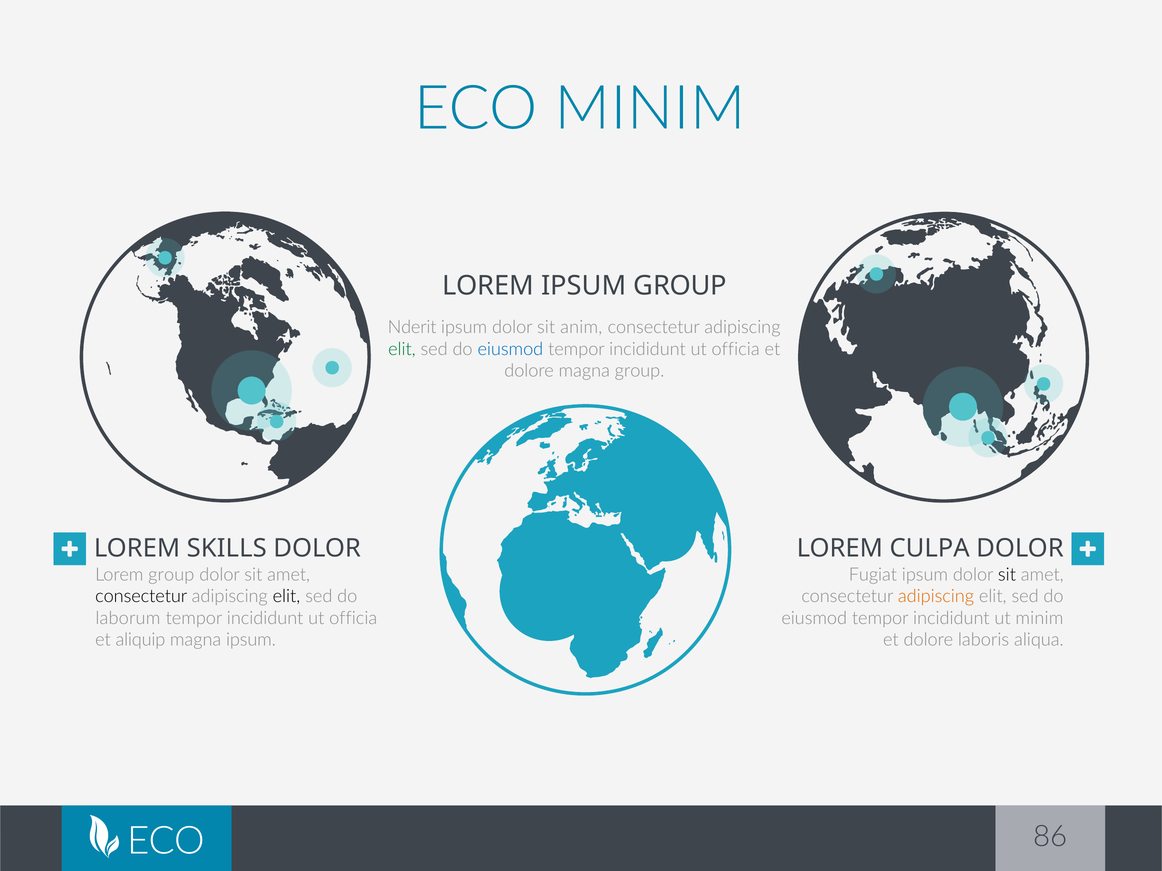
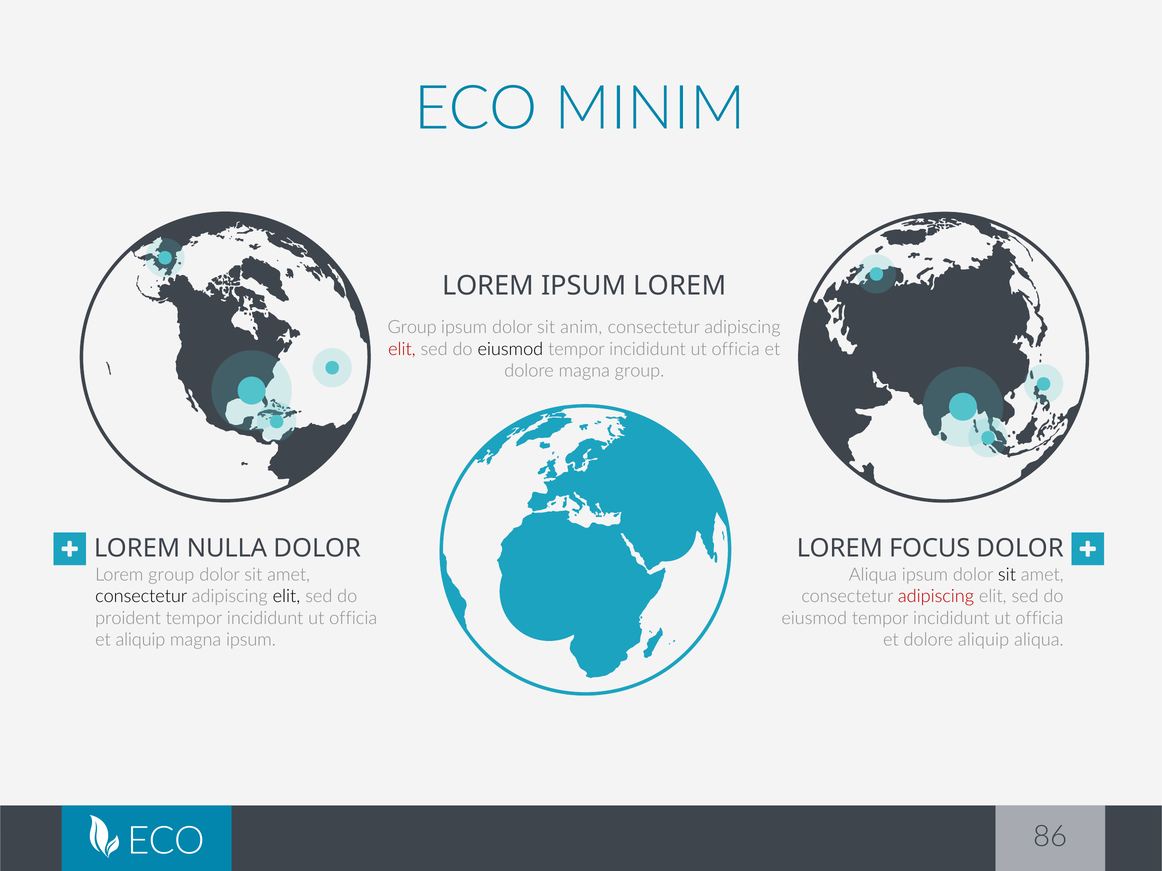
LOREM IPSUM GROUP: GROUP -> LOREM (680, 286)
Nderit: Nderit -> Group (412, 328)
elit colour: green -> red (402, 349)
eiusmod colour: blue -> black (510, 349)
SKILLS: SKILLS -> NULLA (227, 549)
CULPA: CULPA -> FOCUS (930, 549)
Fugiat: Fugiat -> Aliqua (873, 575)
adipiscing colour: orange -> red (936, 597)
minim: minim -> officia (1039, 618)
laborum: laborum -> proident (128, 618)
dolore laboris: laboris -> aliquip (984, 640)
